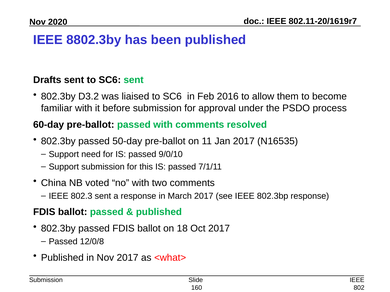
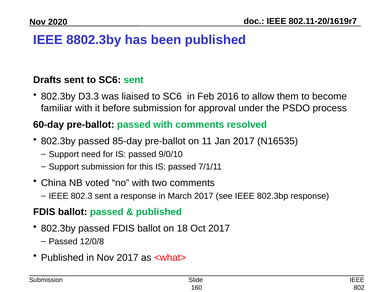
D3.2: D3.2 -> D3.3 (89, 97)
50-day: 50-day -> 85-day (127, 141)
